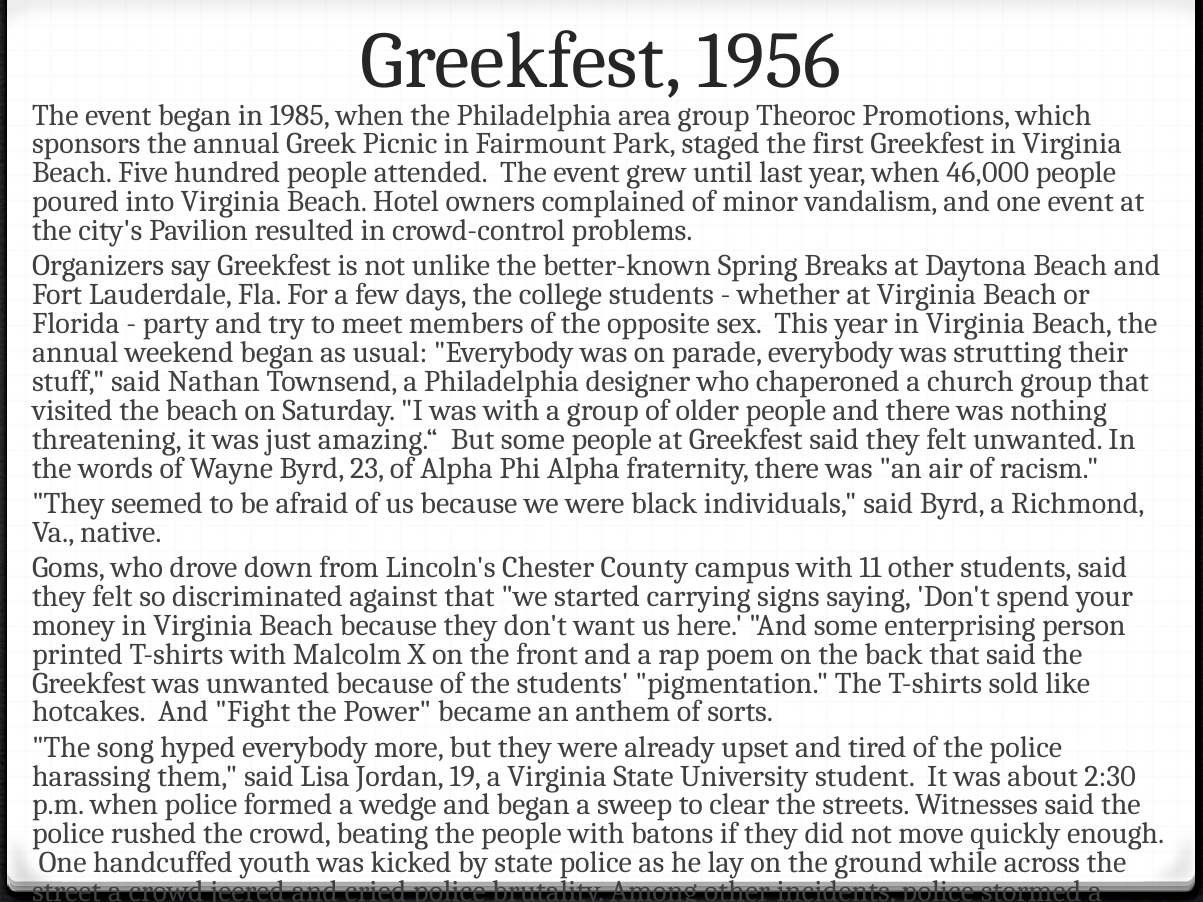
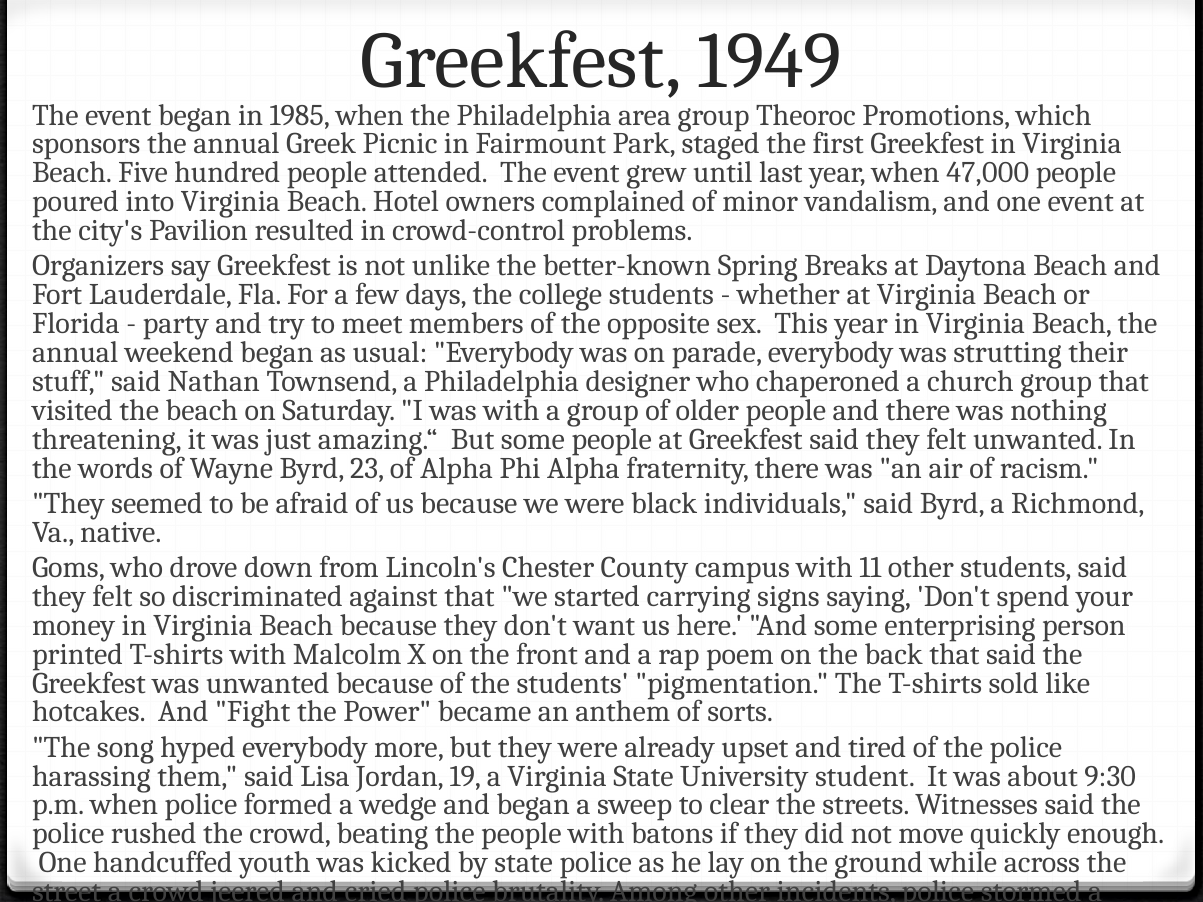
1956: 1956 -> 1949 (770, 61)
46,000: 46,000 -> 47,000 (988, 173)
2:30: 2:30 -> 9:30 (1110, 776)
